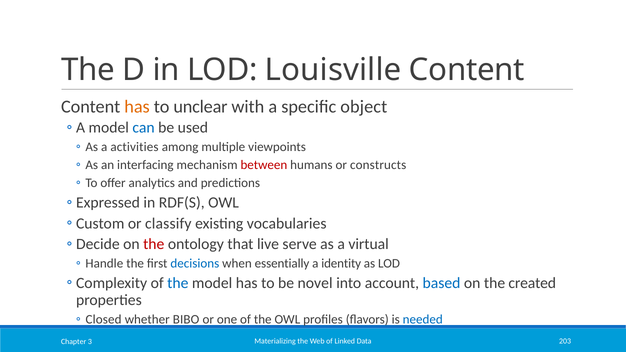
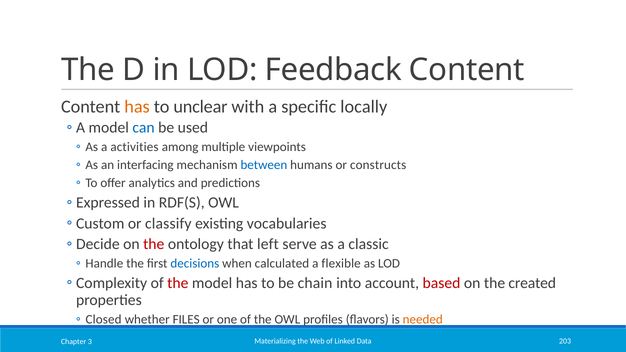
Louisville: Louisville -> Feedback (333, 70)
object: object -> locally (364, 107)
between colour: red -> blue (264, 165)
live: live -> left (268, 244)
virtual: virtual -> classic (369, 244)
essentially: essentially -> calculated (282, 264)
identity: identity -> flexible (341, 264)
the colour: blue -> red (178, 283)
novel: novel -> chain (315, 283)
based colour: blue -> red (442, 283)
BIBO: BIBO -> FILES (186, 319)
needed colour: blue -> orange (423, 319)
